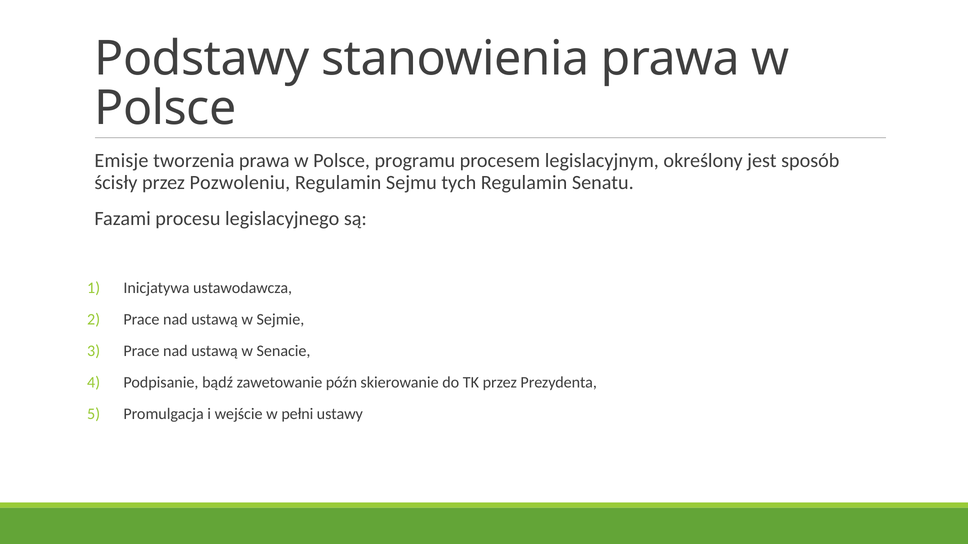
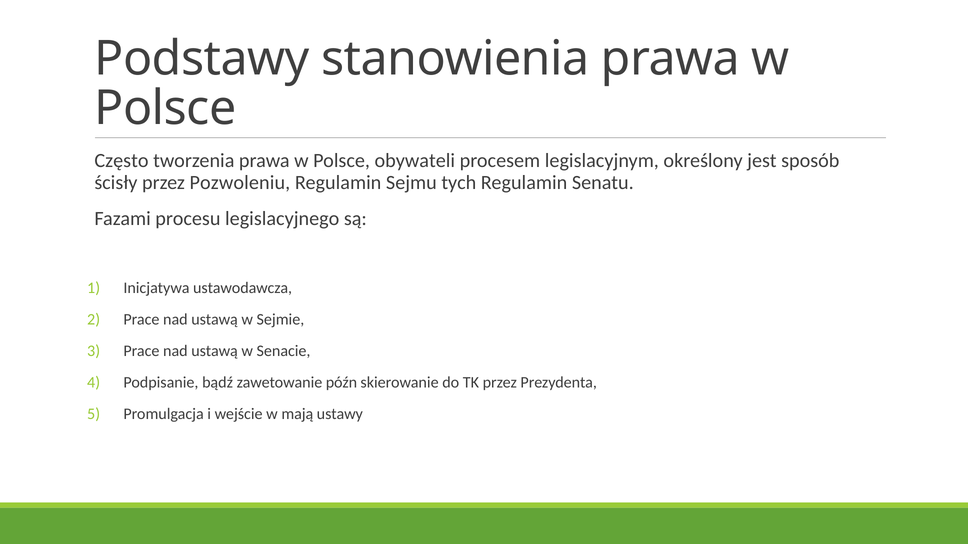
Emisje: Emisje -> Często (121, 161)
programu: programu -> obywateli (415, 161)
pełni: pełni -> mają (297, 414)
